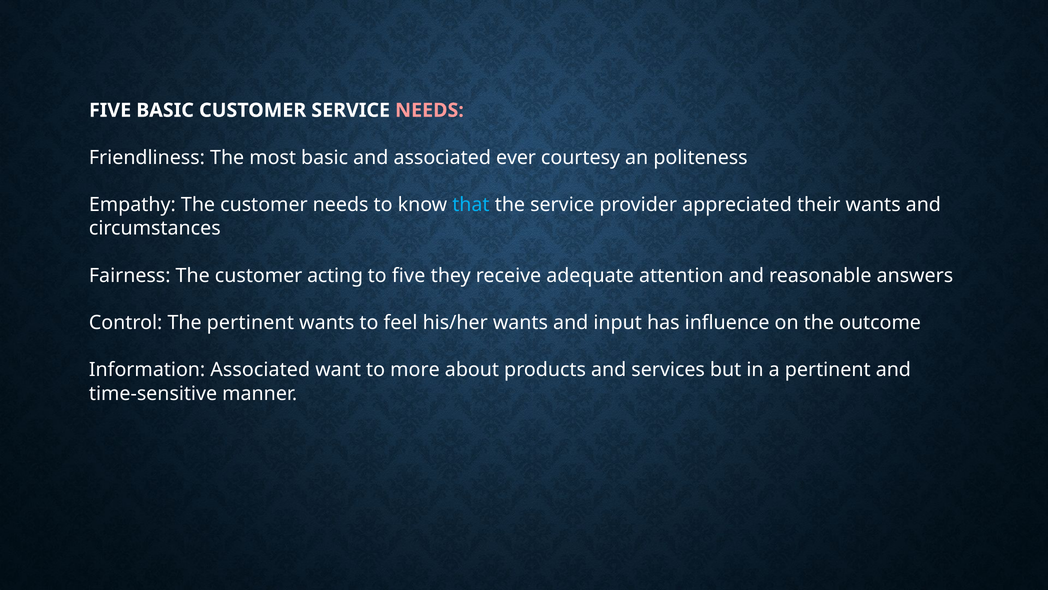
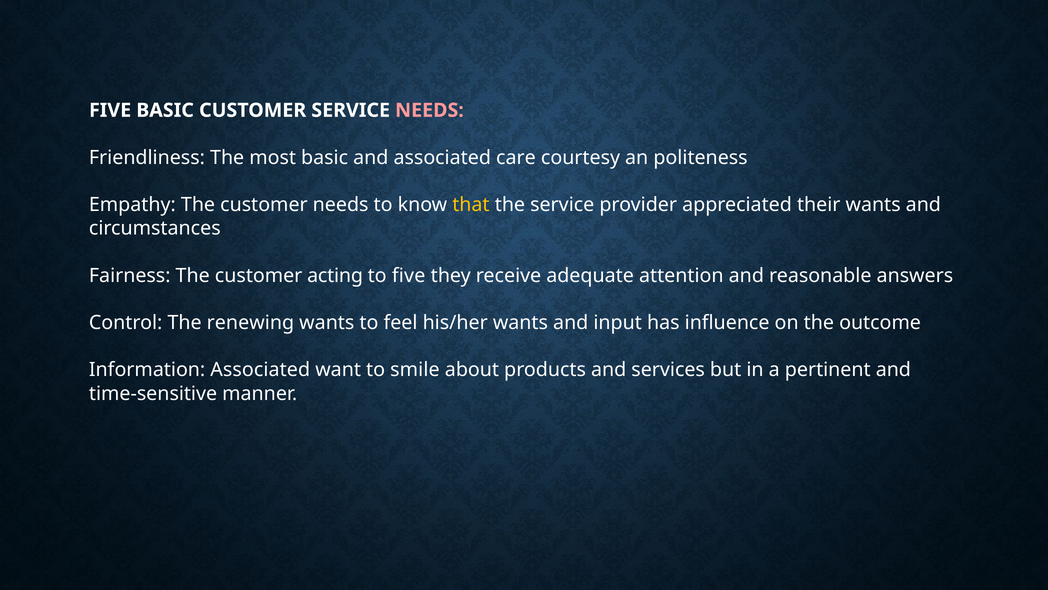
ever: ever -> care (516, 157)
that colour: light blue -> yellow (471, 205)
The pertinent: pertinent -> renewing (250, 322)
more: more -> smile (415, 370)
